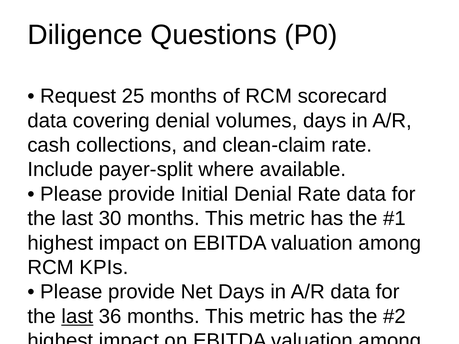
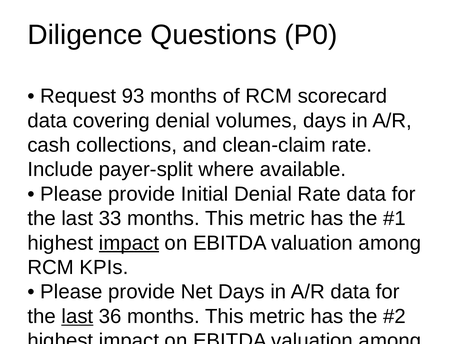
25: 25 -> 93 (133, 96)
30: 30 -> 33 (110, 219)
impact underline: none -> present (129, 243)
